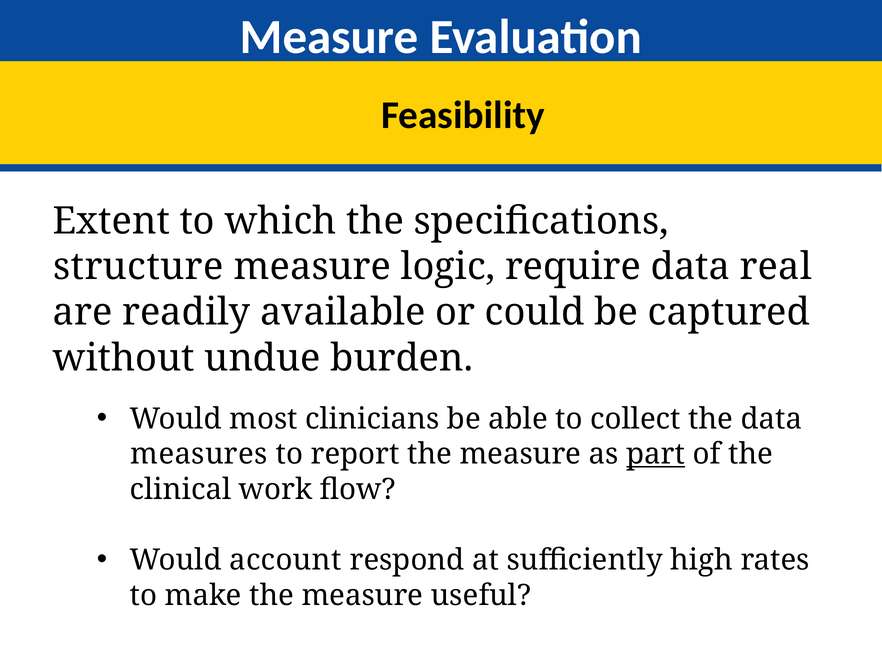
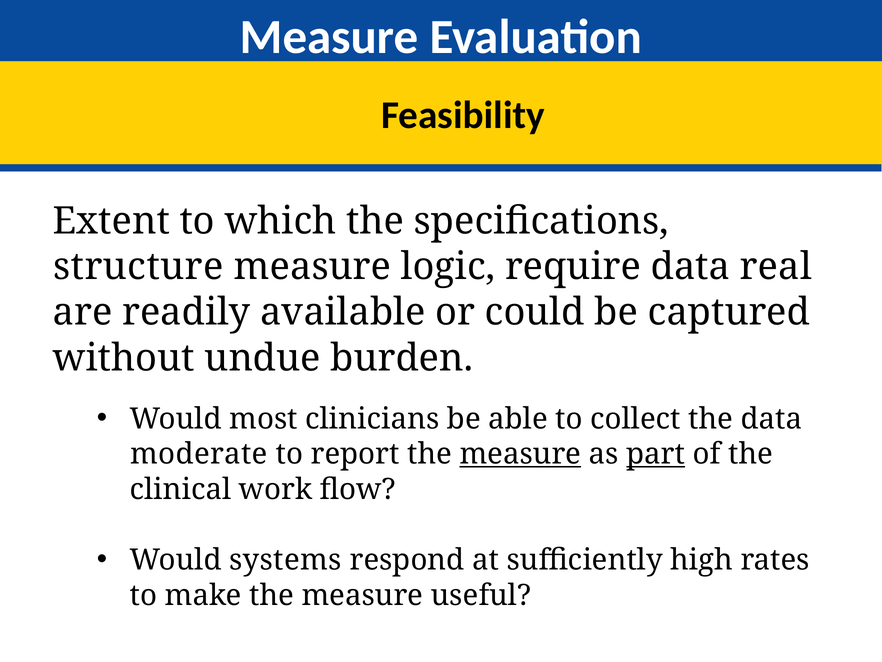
measures: measures -> moderate (199, 454)
measure underline: none -> present (520, 454)
account: account -> systems (285, 560)
